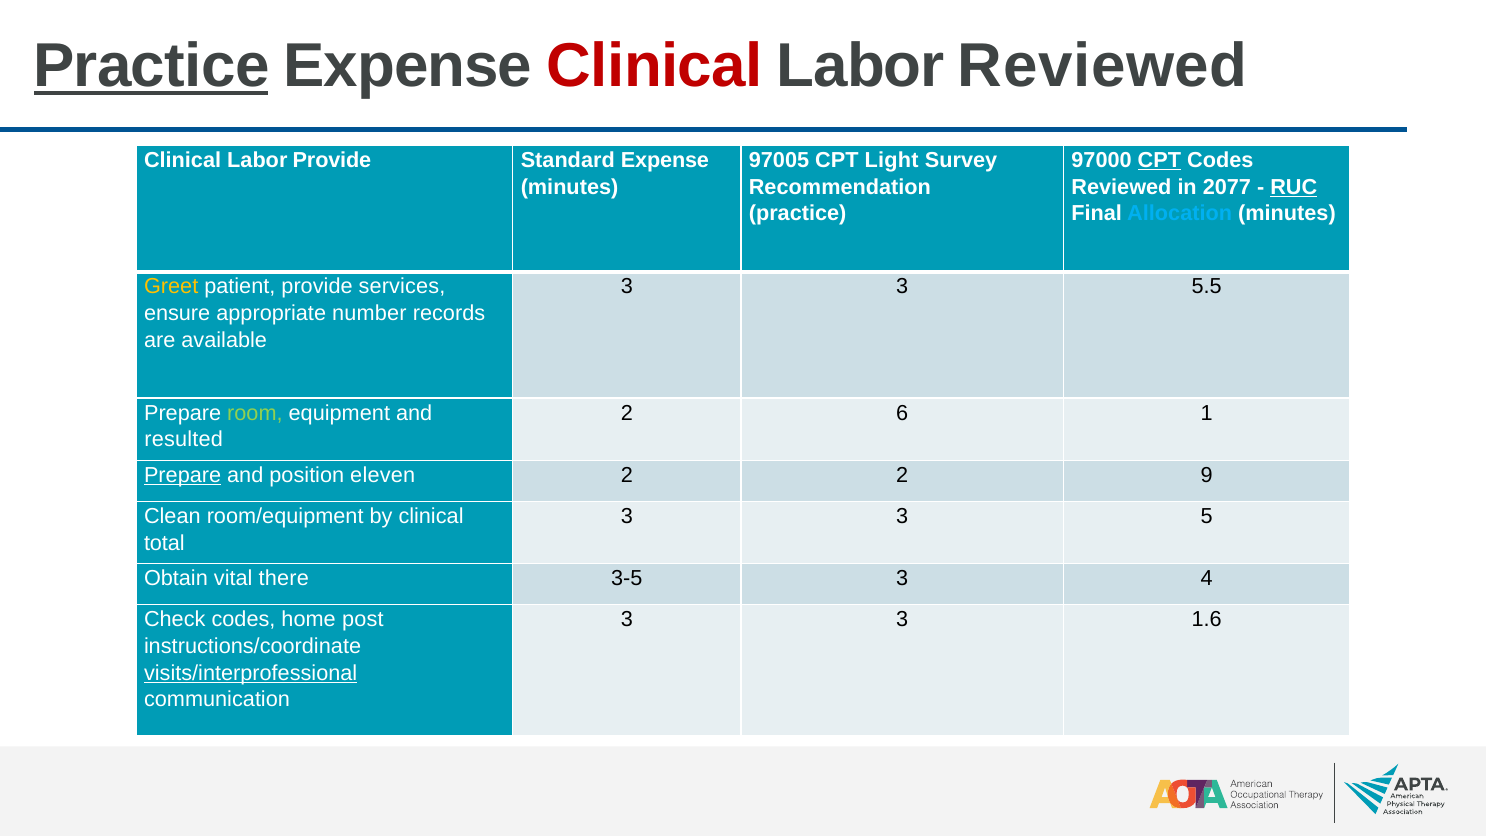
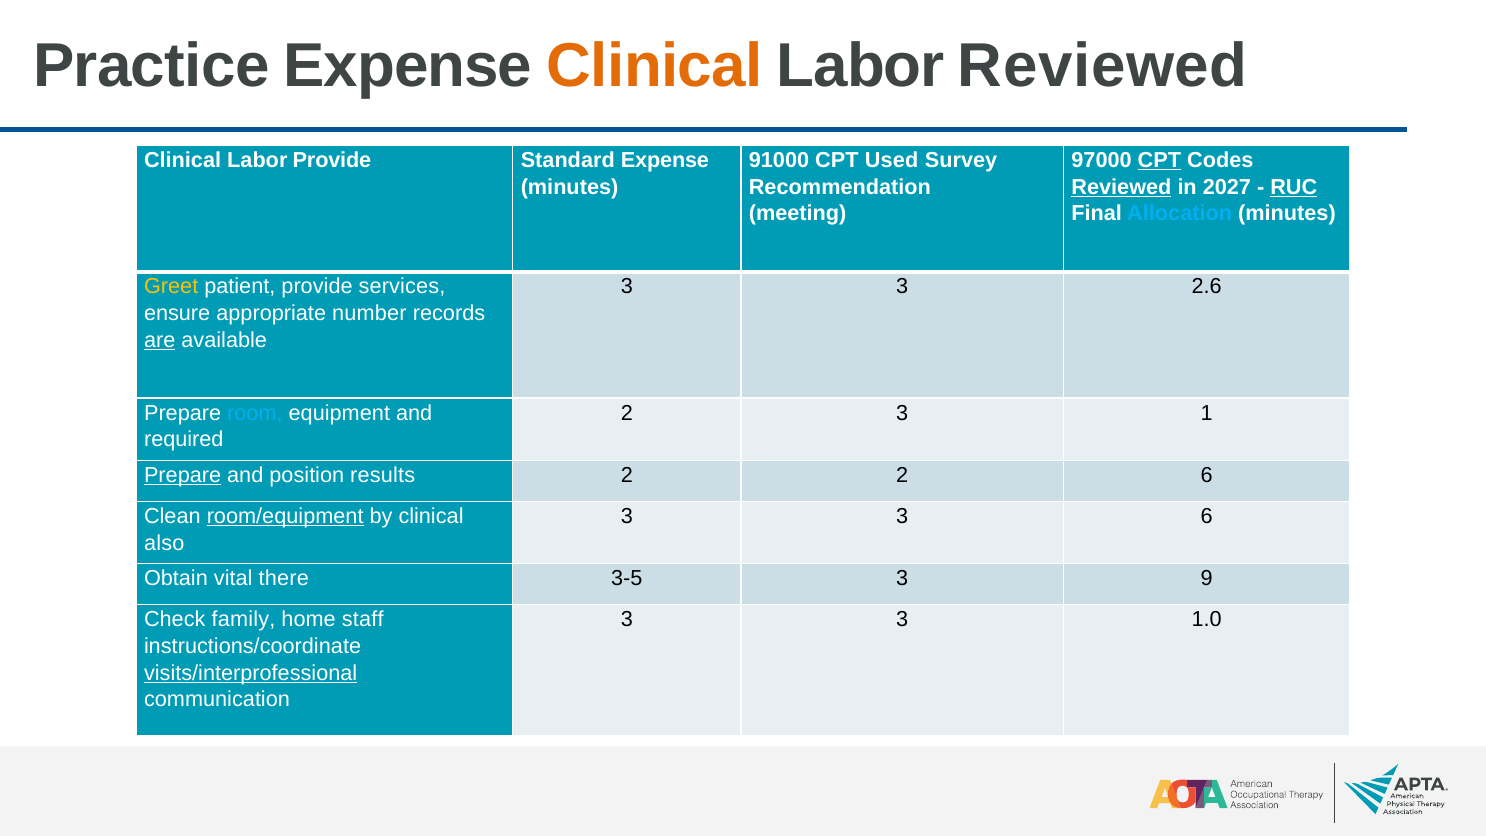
Practice underline: present -> none (151, 66)
Clinical colour: red -> orange (655, 66)
97005: 97005 -> 91000 (779, 160)
Light: Light -> Used (892, 160)
Reviewed underline: none -> present (1121, 187)
2077: 2077 -> 2027 (1227, 187)
practice: practice -> meeting (798, 214)
5.5: 5.5 -> 2.6 (1207, 286)
are underline: none -> present (160, 340)
room colour: light green -> light blue (255, 413)
2 6: 6 -> 3 (902, 413)
resulted: resulted -> required (184, 440)
eleven: eleven -> results (383, 475)
2 9: 9 -> 6 (1207, 475)
room/equipment underline: none -> present (285, 516)
3 5: 5 -> 6 (1207, 516)
total: total -> also (164, 543)
4: 4 -> 9 (1207, 578)
Check codes: codes -> family (243, 619)
post: post -> staff (363, 619)
1.6: 1.6 -> 1.0 (1207, 619)
